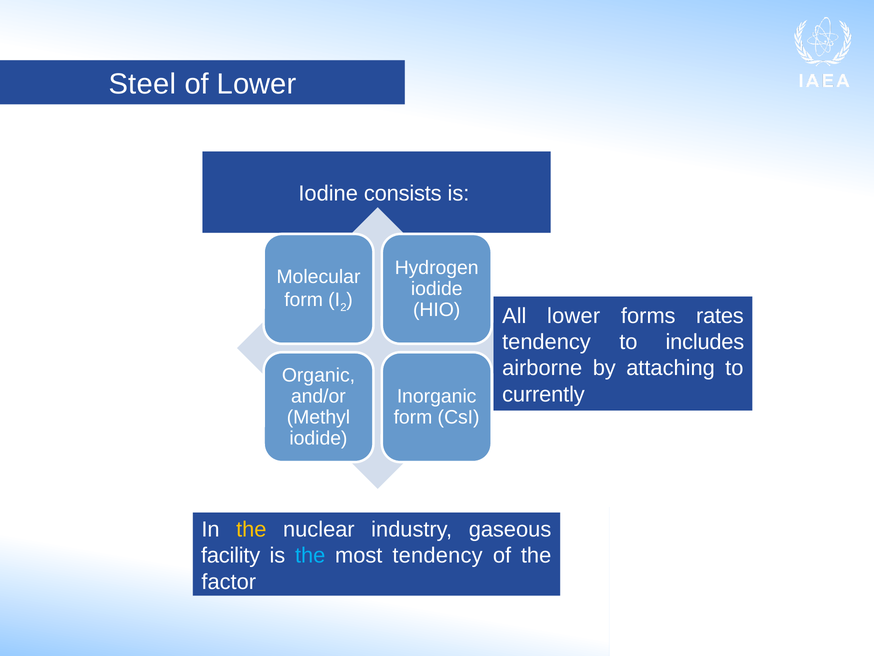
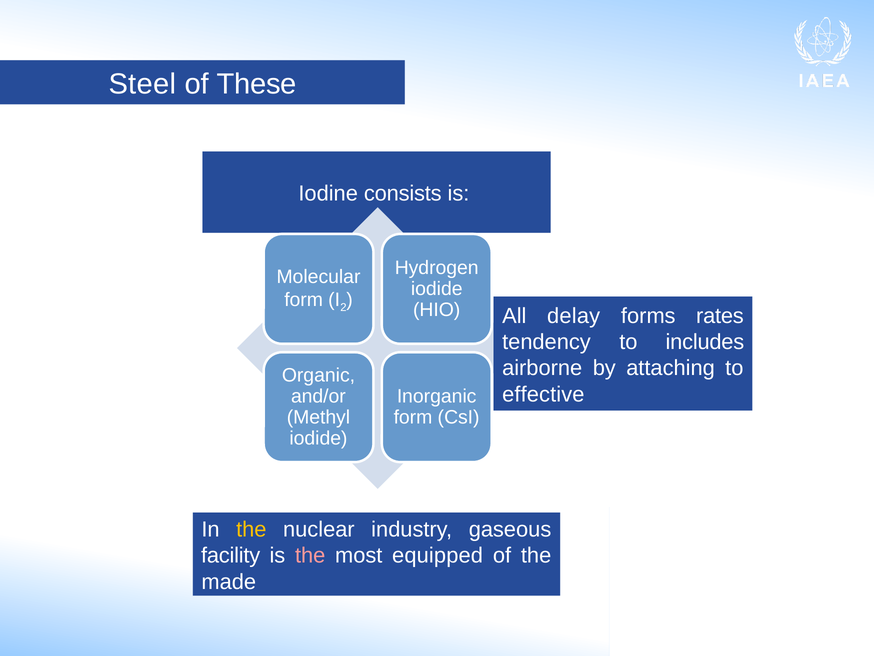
of Lower: Lower -> These (257, 84)
All lower: lower -> delay (574, 316)
currently: currently -> effective (543, 394)
the colour: light blue -> pink (310, 555)
most tendency: tendency -> equipped (438, 555)
factor: factor -> made (229, 581)
